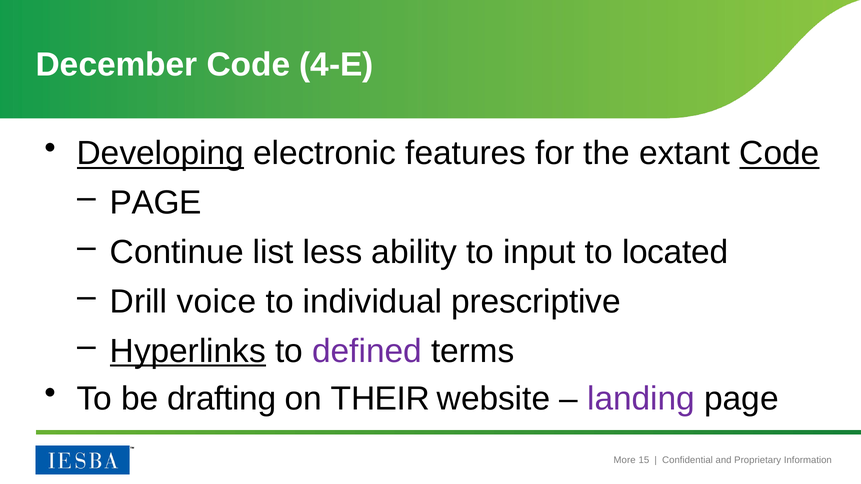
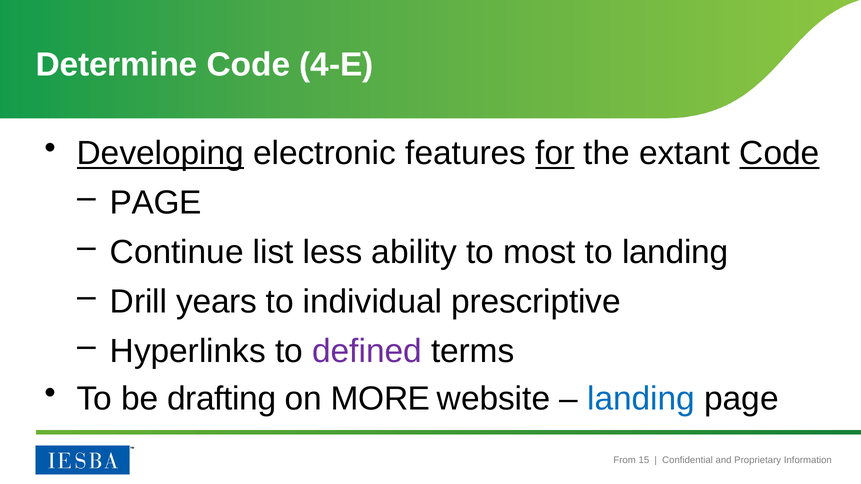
December: December -> Determine (117, 65)
for underline: none -> present (555, 153)
input: input -> most (539, 252)
to located: located -> landing (675, 252)
voice: voice -> years (217, 302)
Hyperlinks underline: present -> none (188, 351)
THEIR: THEIR -> MORE (380, 399)
landing colour: purple -> blue (641, 399)
More: More -> From (625, 461)
